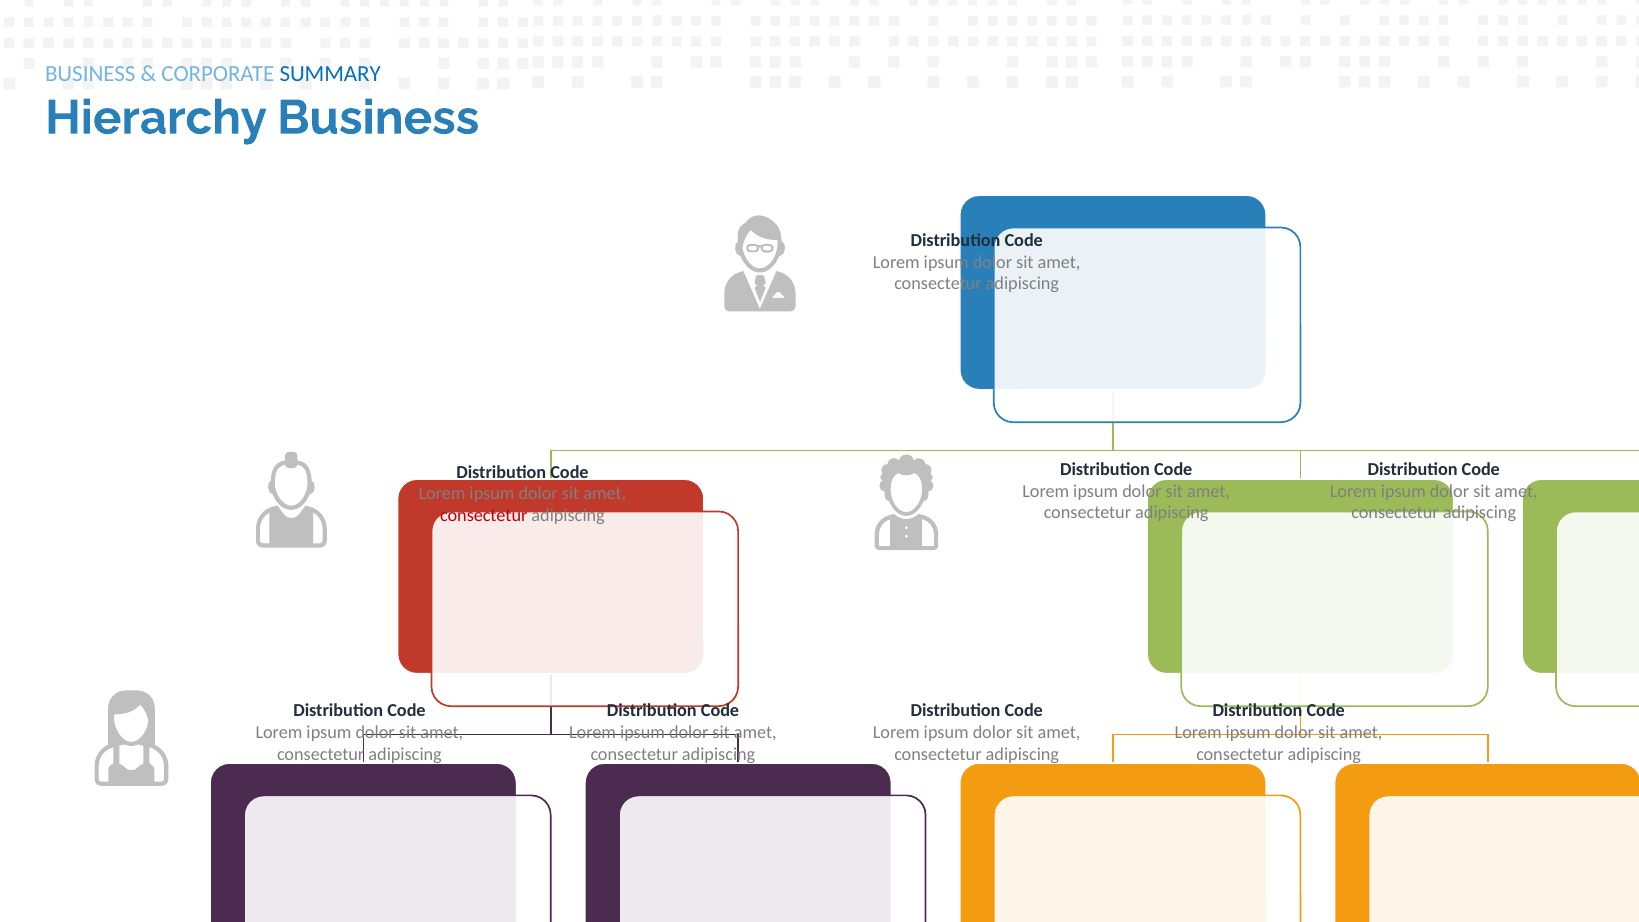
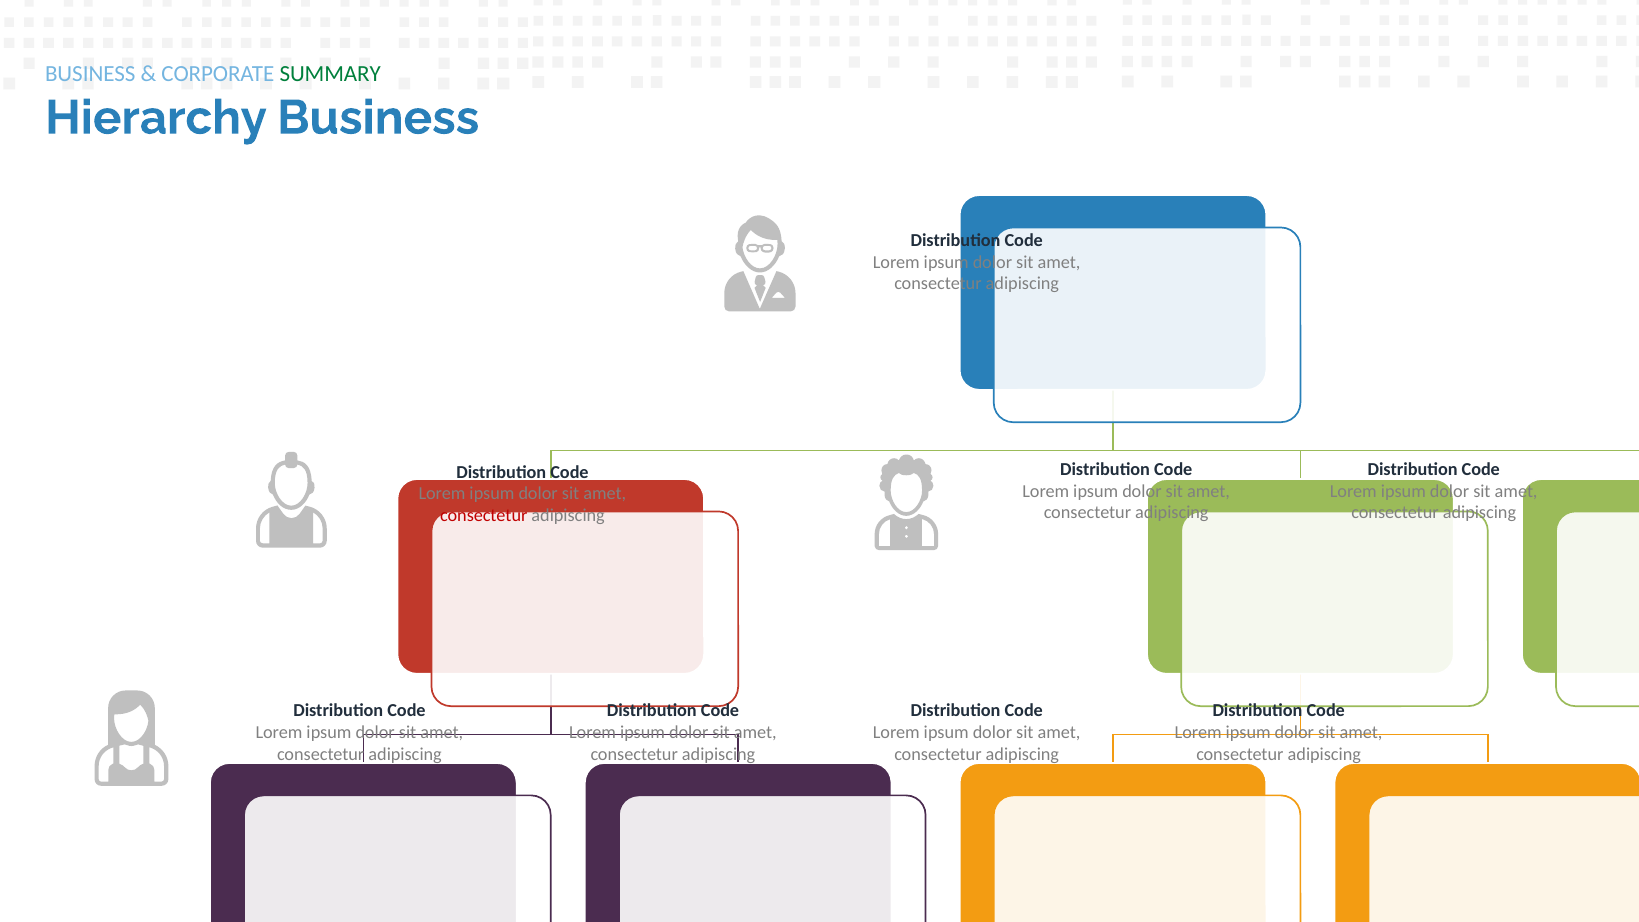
SUMMARY colour: blue -> green (330, 74)
